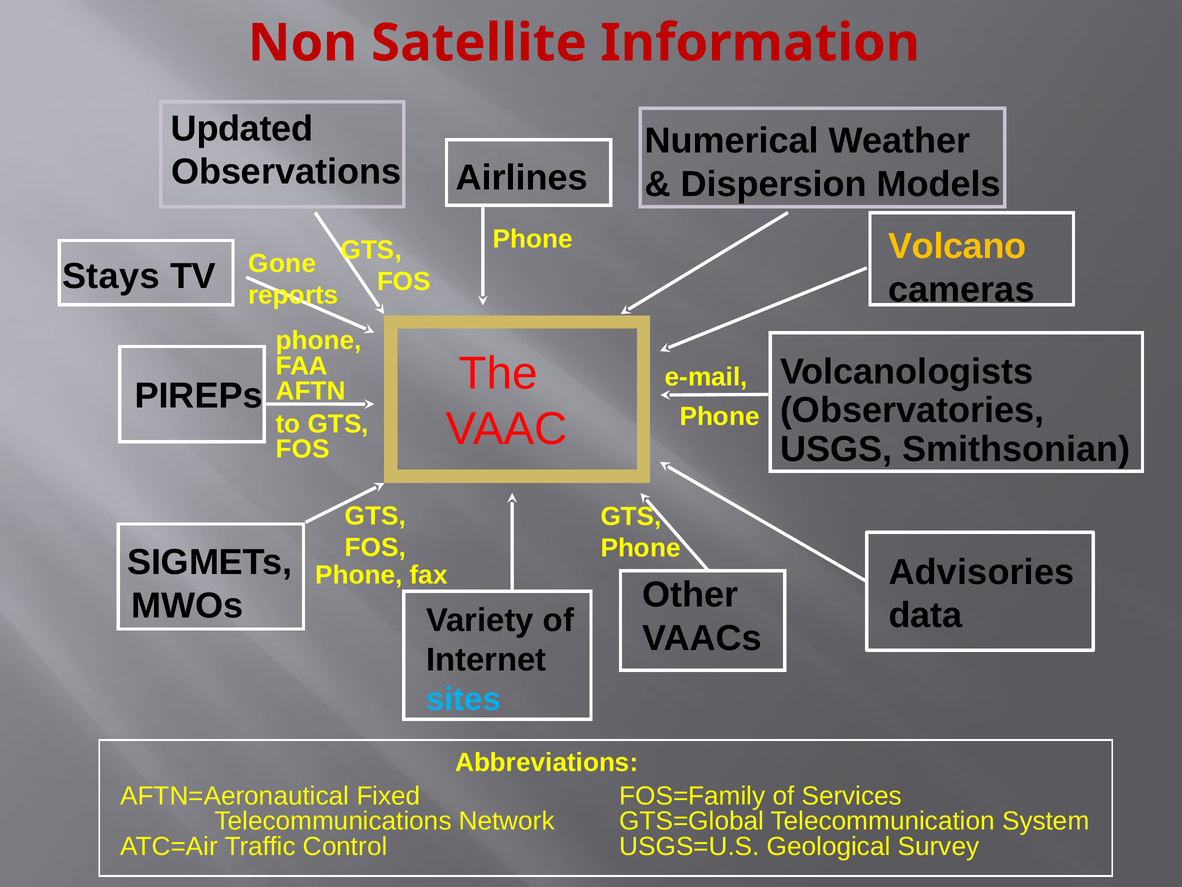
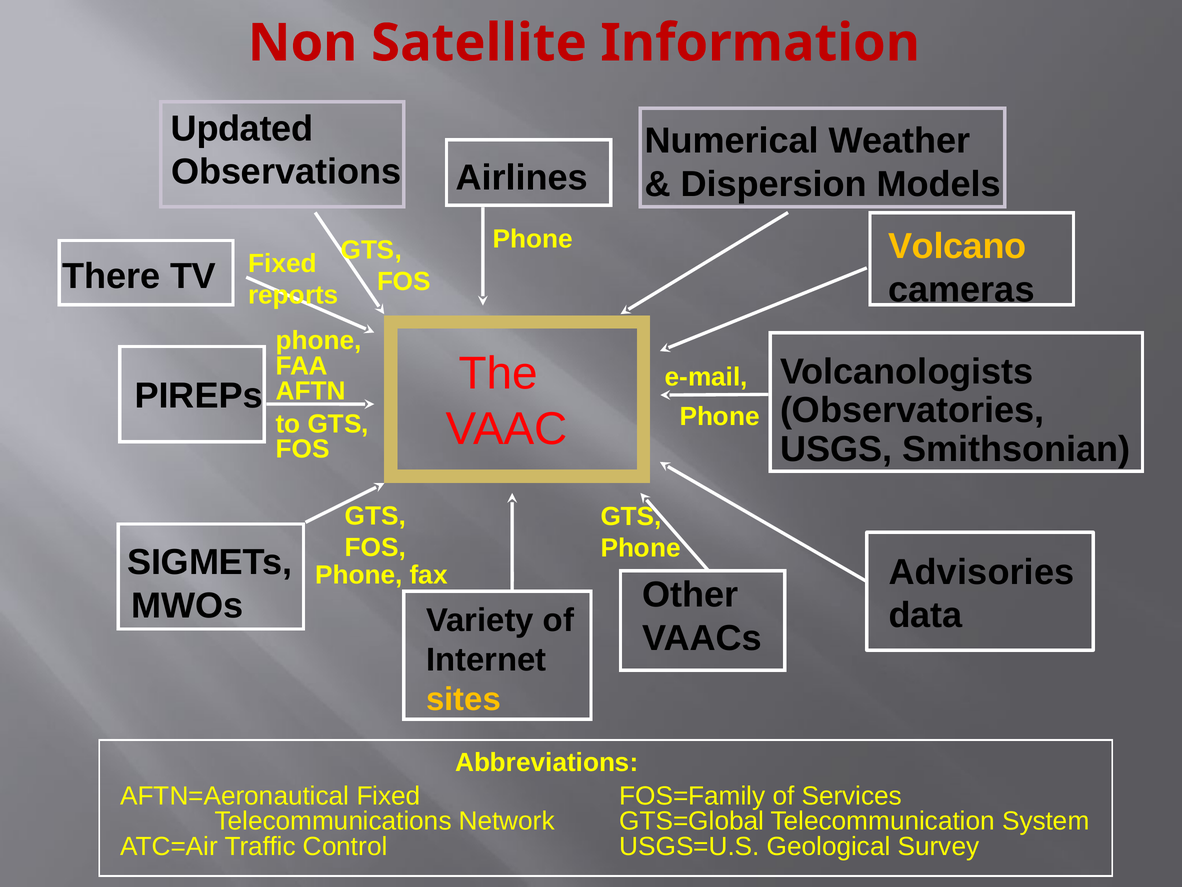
Gone: Gone -> Fixed (282, 264)
Stays: Stays -> There (111, 276)
sites colour: light blue -> yellow (463, 699)
